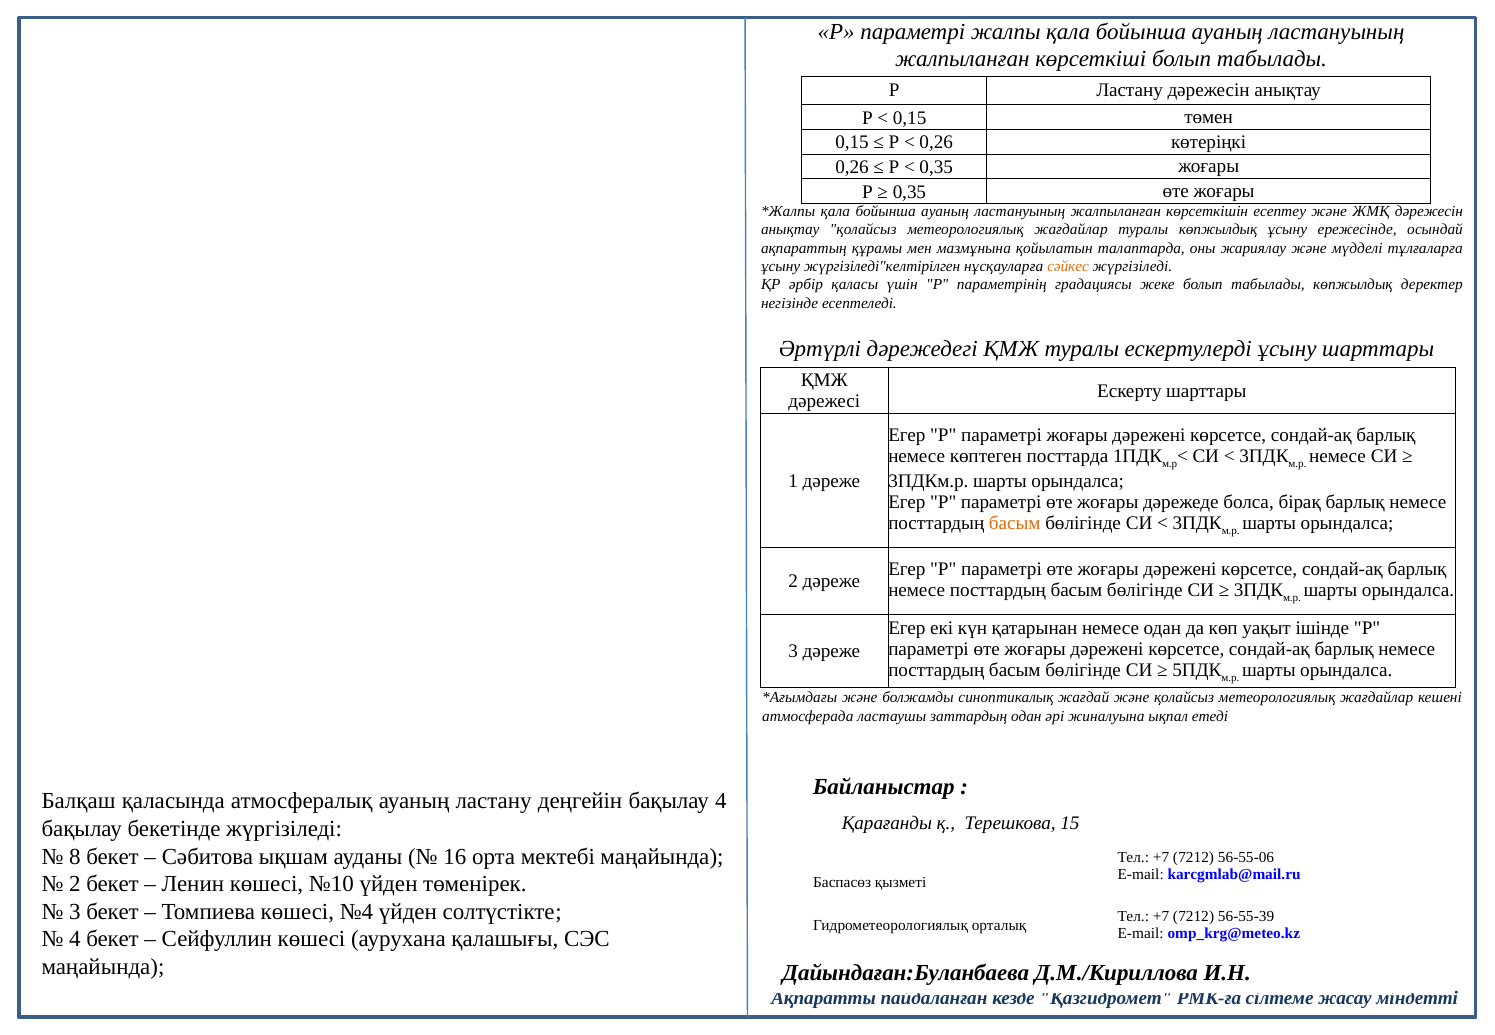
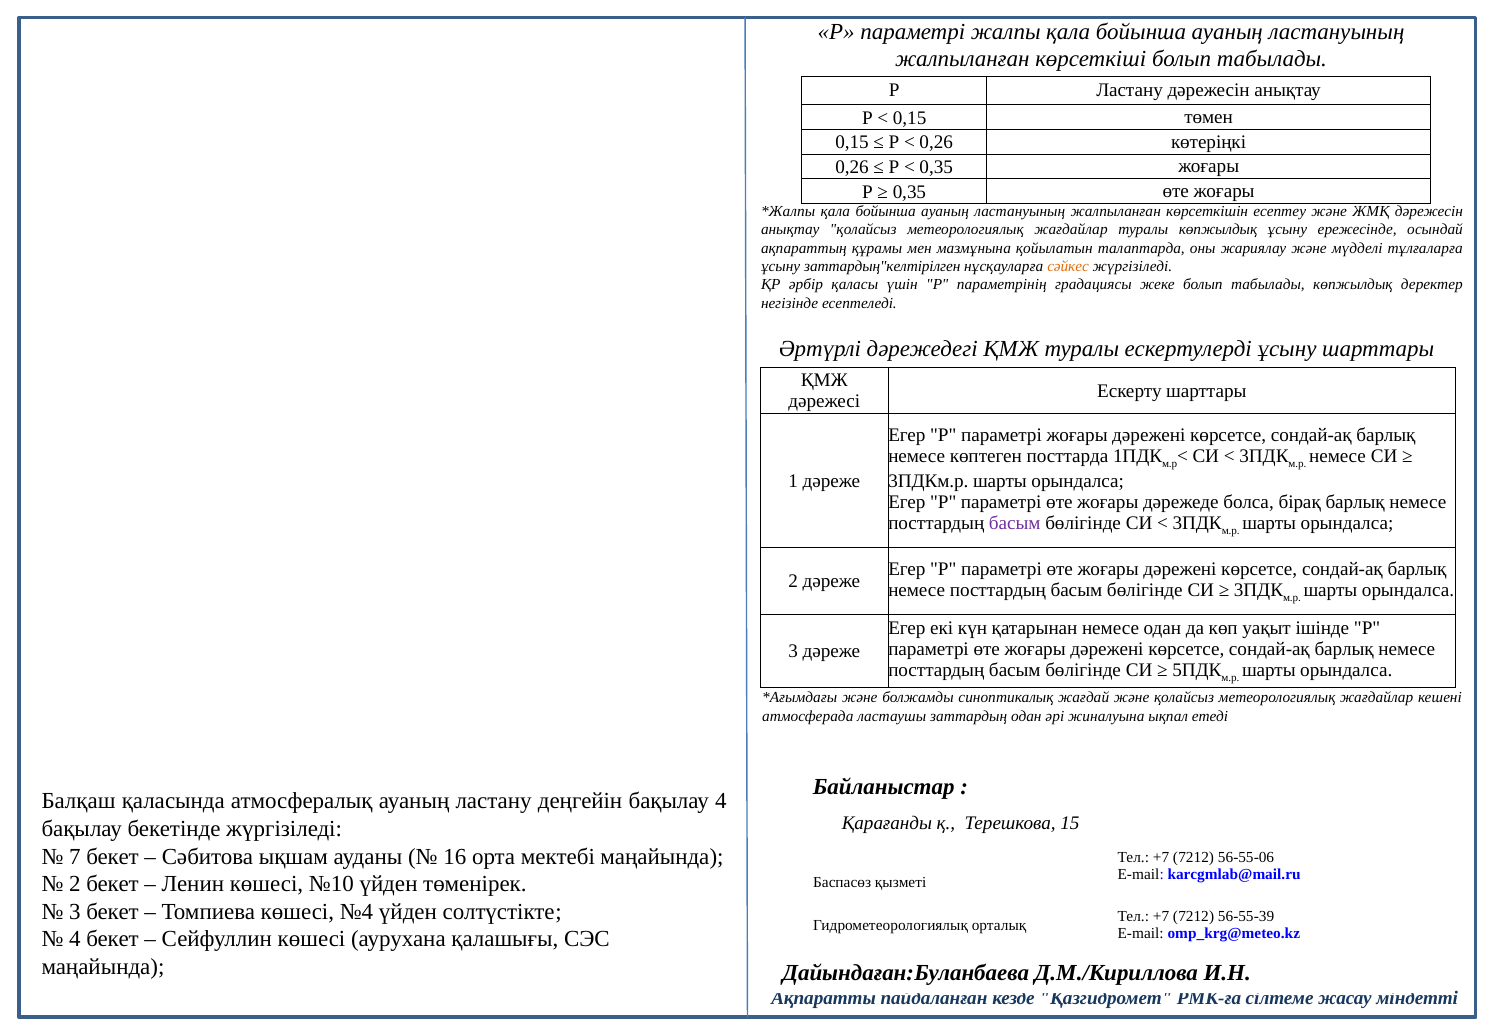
жүргізіледі"келтірілген: жүргізіледі"келтірілген -> заттардың"келтірілген (882, 266)
басым colour: orange -> purple (1015, 523)
8: 8 -> 7 (75, 857)
